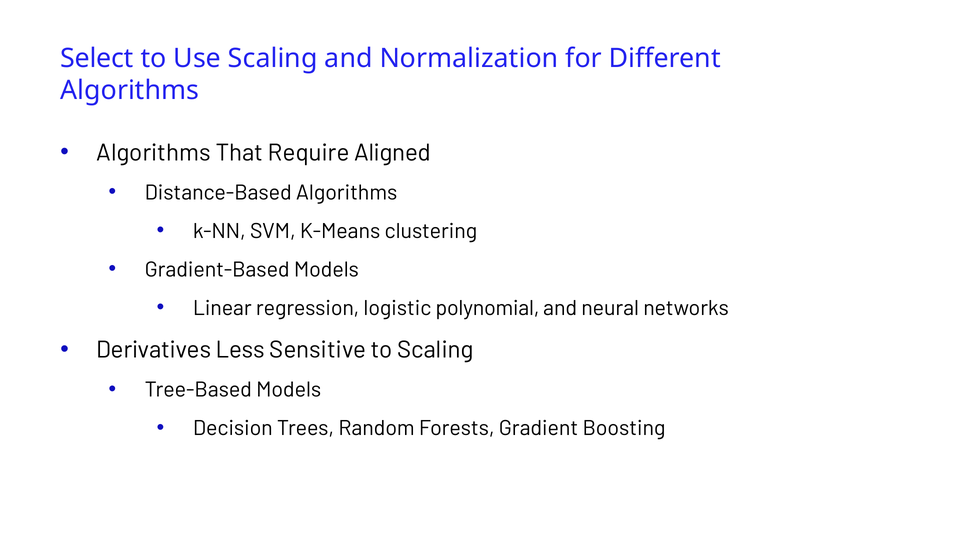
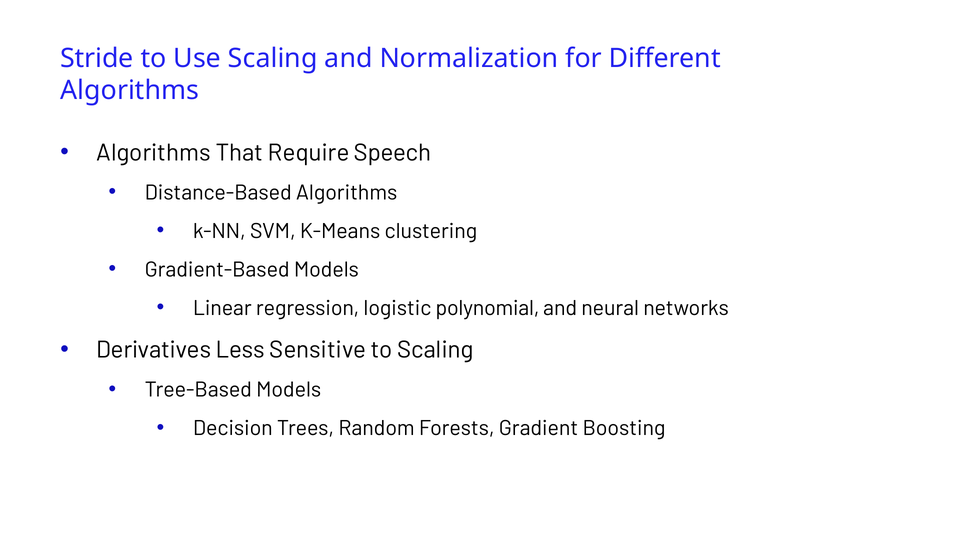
Select: Select -> Stride (97, 58)
Aligned: Aligned -> Speech (393, 153)
